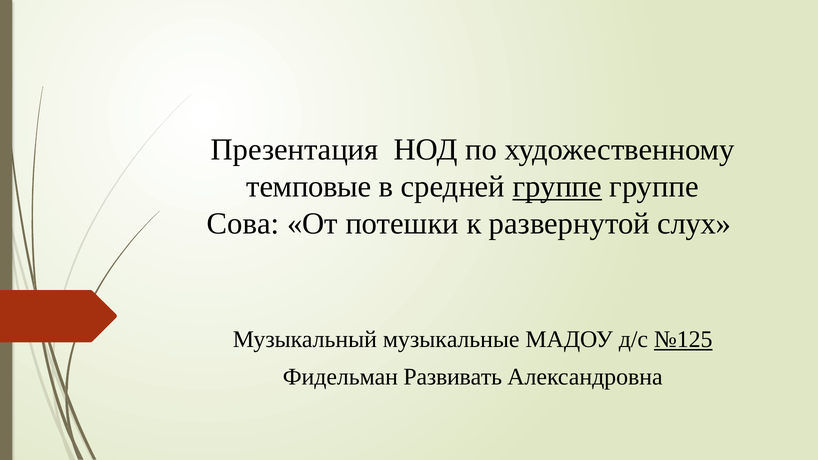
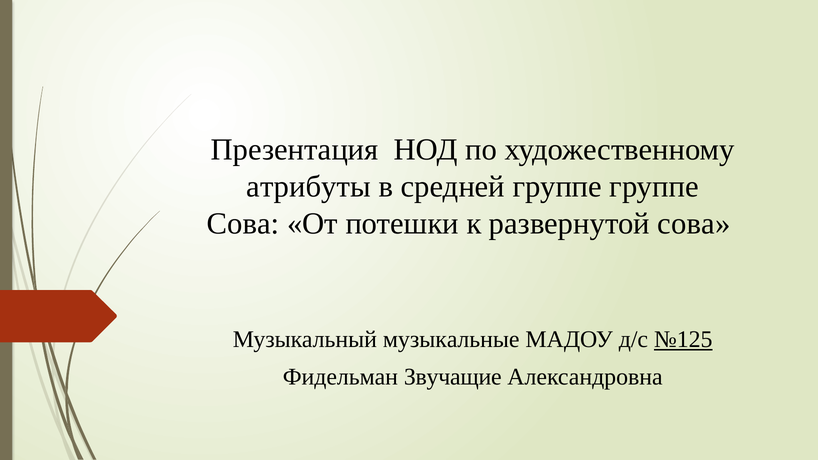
темповые: темповые -> атрибуты (309, 187)
группе underline: present -> none (557, 187)
развернутой слух: слух -> сова (694, 223)
Развивать: Развивать -> Звучащие (453, 377)
